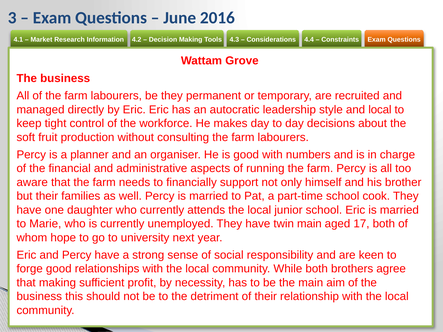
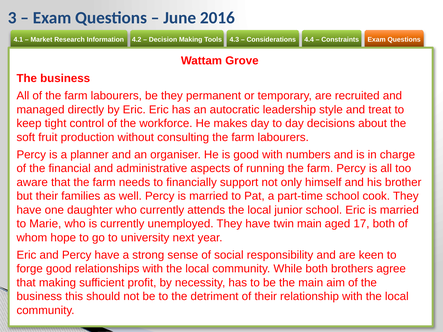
and local: local -> treat (380, 110)
